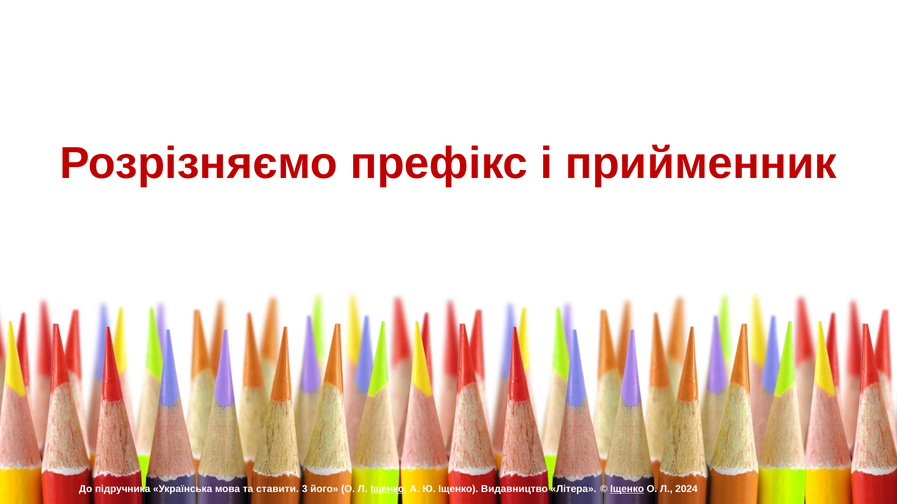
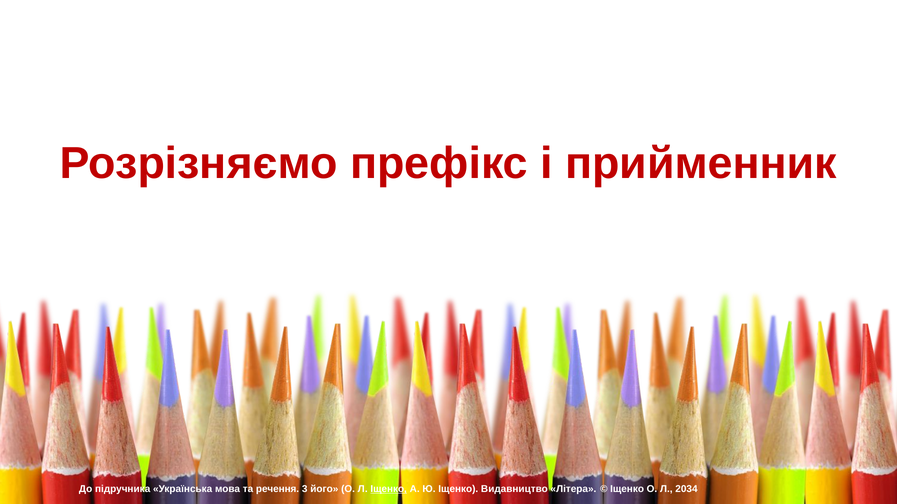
ставити: ставити -> речення (278, 489)
Іщенко underline: present -> none (627, 489)
2024: 2024 -> 2034 (686, 489)
